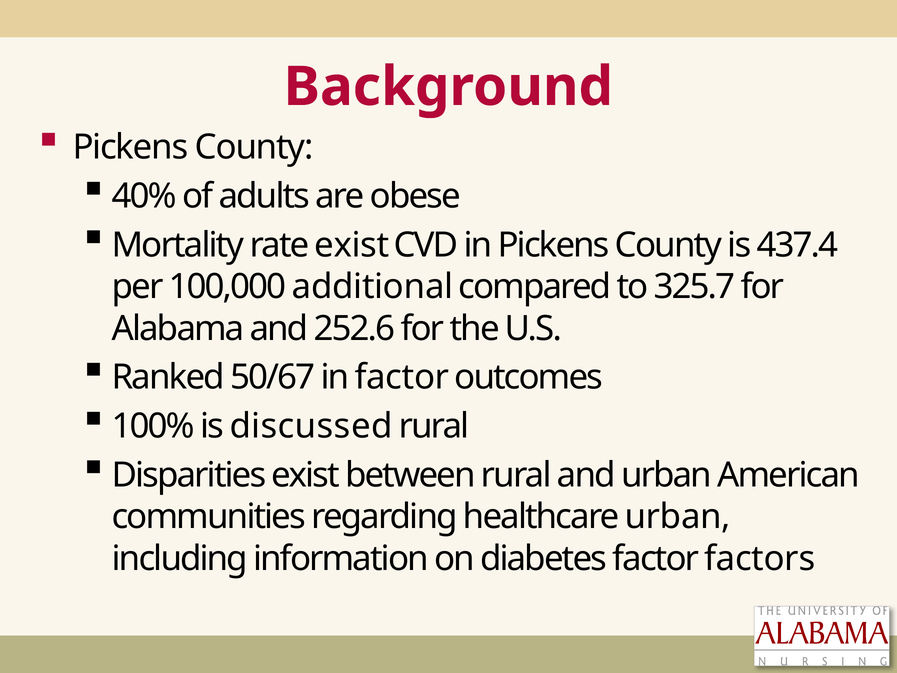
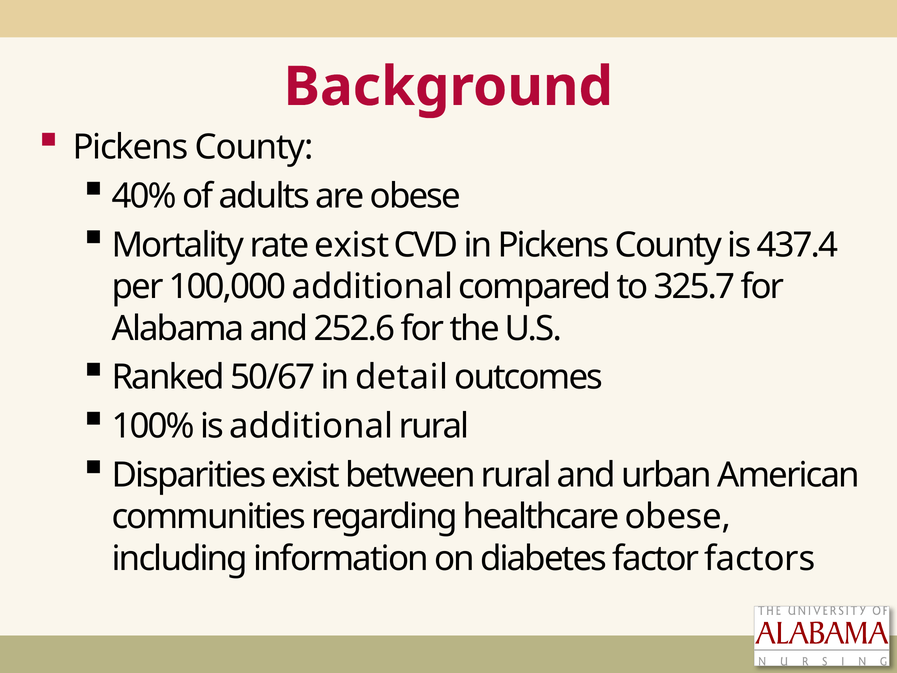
in factor: factor -> detail (402, 377)
is discussed: discussed -> additional (311, 426)
healthcare urban: urban -> obese (678, 517)
